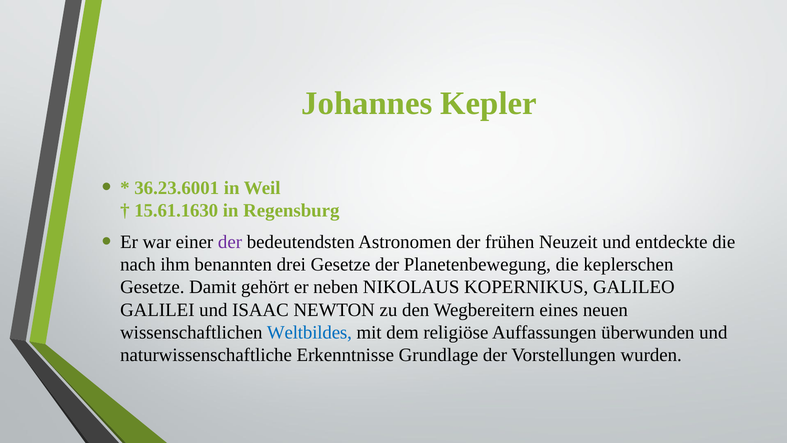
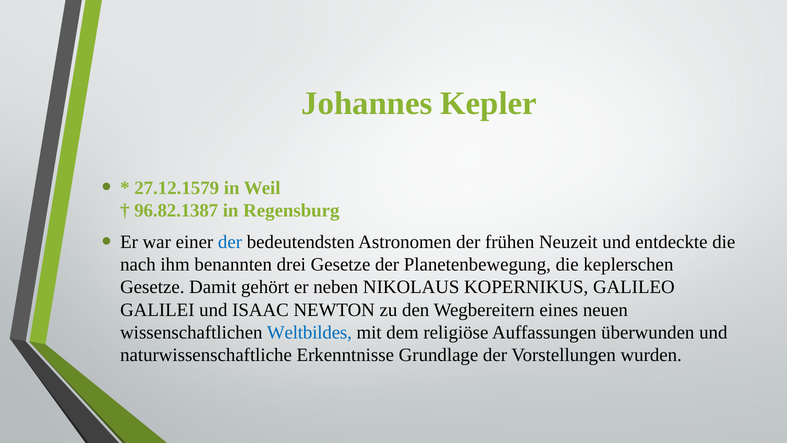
36.23.6001: 36.23.6001 -> 27.12.1579 (177, 188)
15.61.1630: 15.61.1630 -> 96.82.1387 (176, 210)
der colour: purple -> blue (230, 242)
